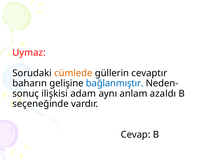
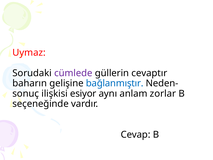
cümlede colour: orange -> purple (73, 73)
adam: adam -> esiyor (83, 93)
azaldı: azaldı -> zorlar (163, 93)
